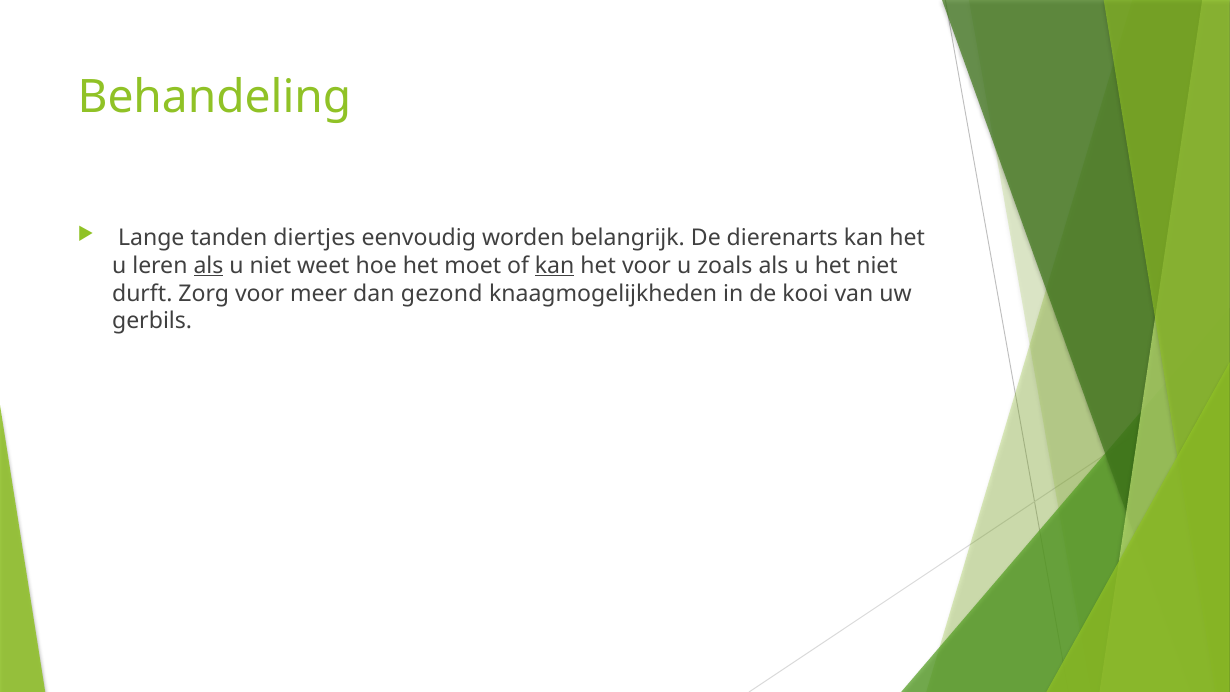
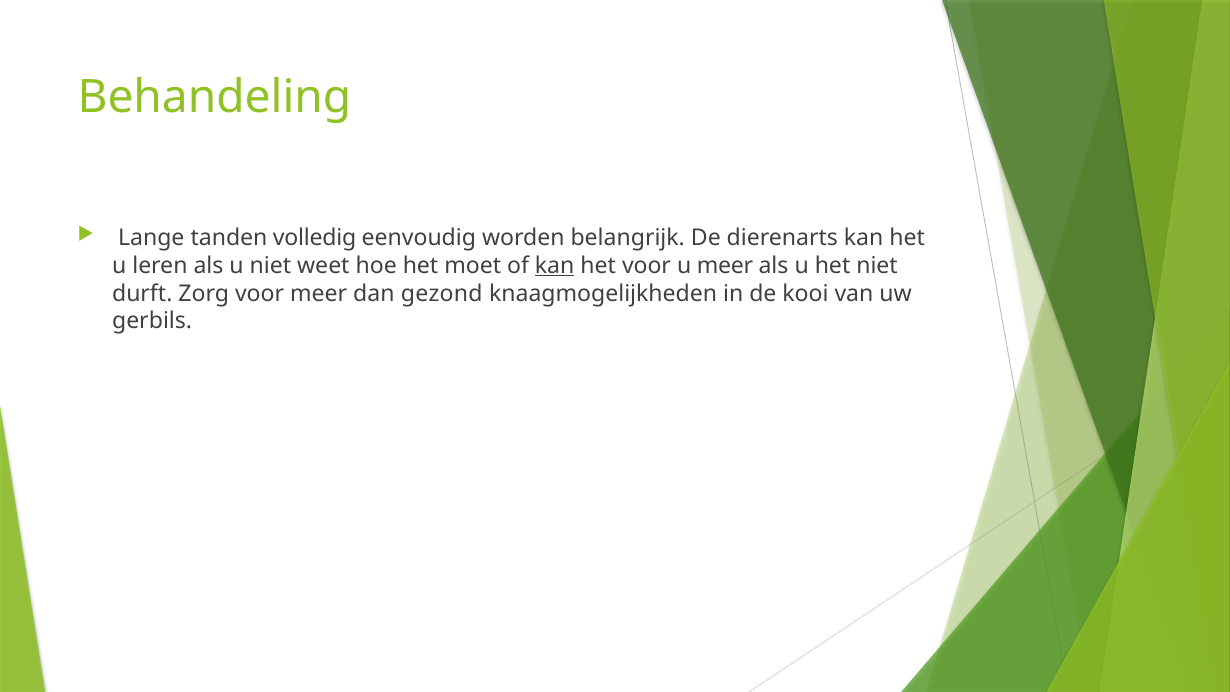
diertjes: diertjes -> volledig (315, 238)
als underline: present -> none (209, 266)
u zoals: zoals -> meer (725, 266)
